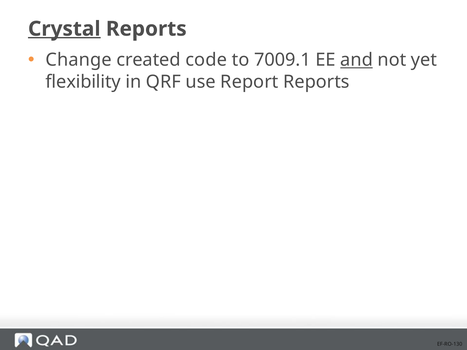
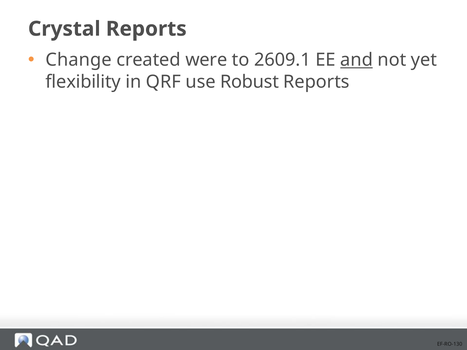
Crystal underline: present -> none (64, 29)
code: code -> were (206, 60)
7009.1: 7009.1 -> 2609.1 (282, 60)
Report: Report -> Robust (250, 82)
